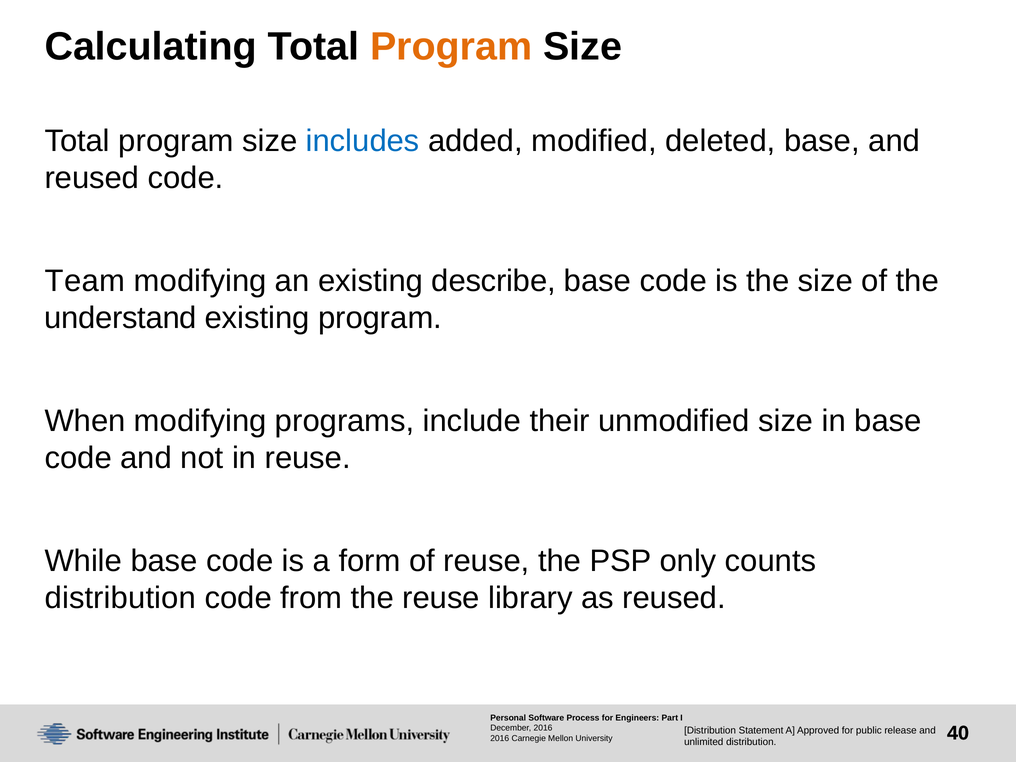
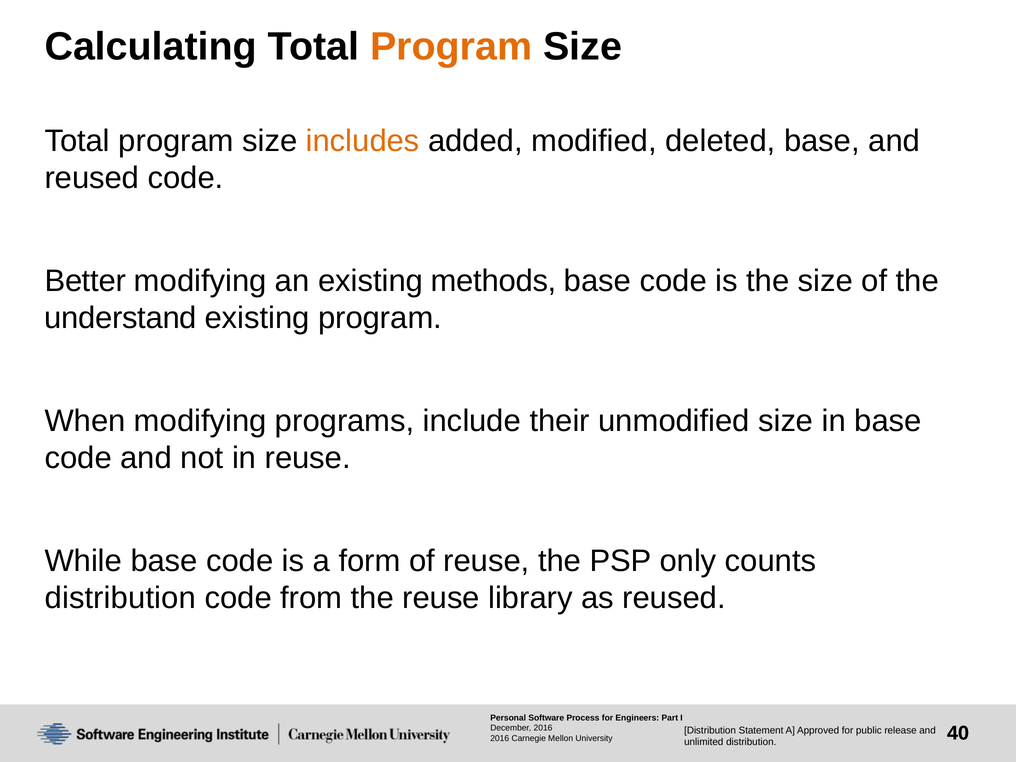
includes colour: blue -> orange (363, 141)
Team: Team -> Better (85, 281)
describe: describe -> methods (494, 281)
